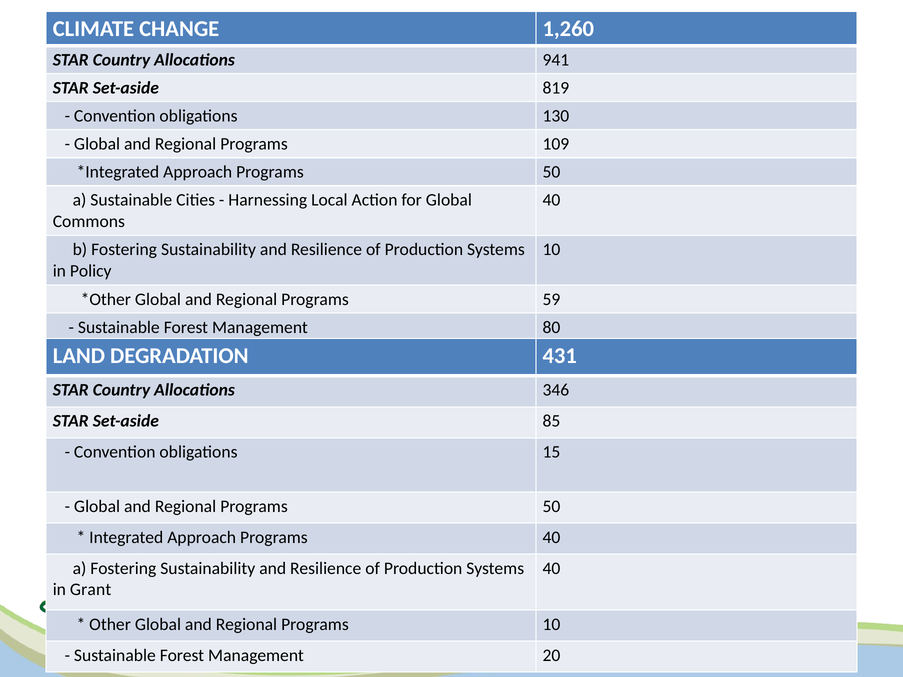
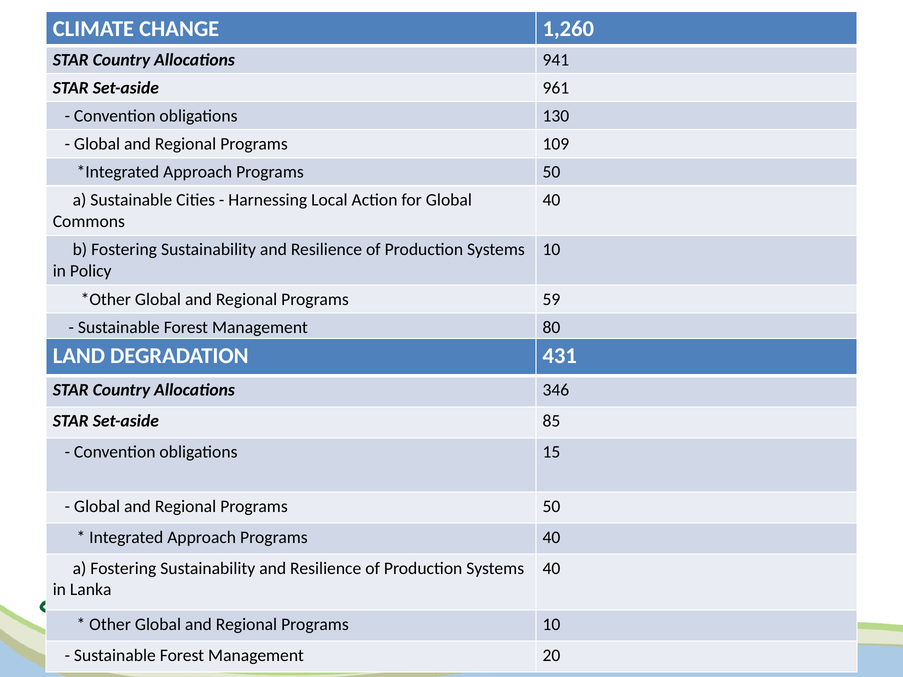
819: 819 -> 961 (556, 88)
Grant: Grant -> Lanka (91, 590)
